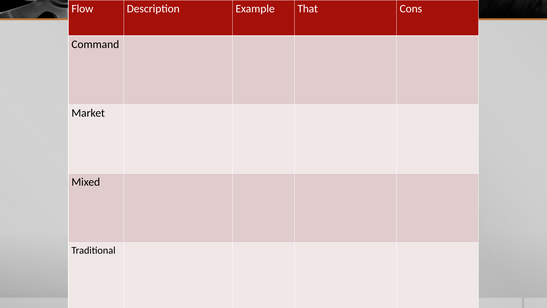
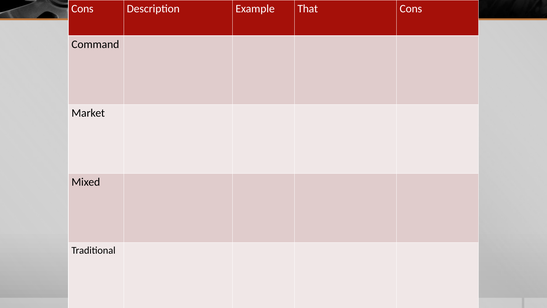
Flow: Flow -> Cons (82, 9)
